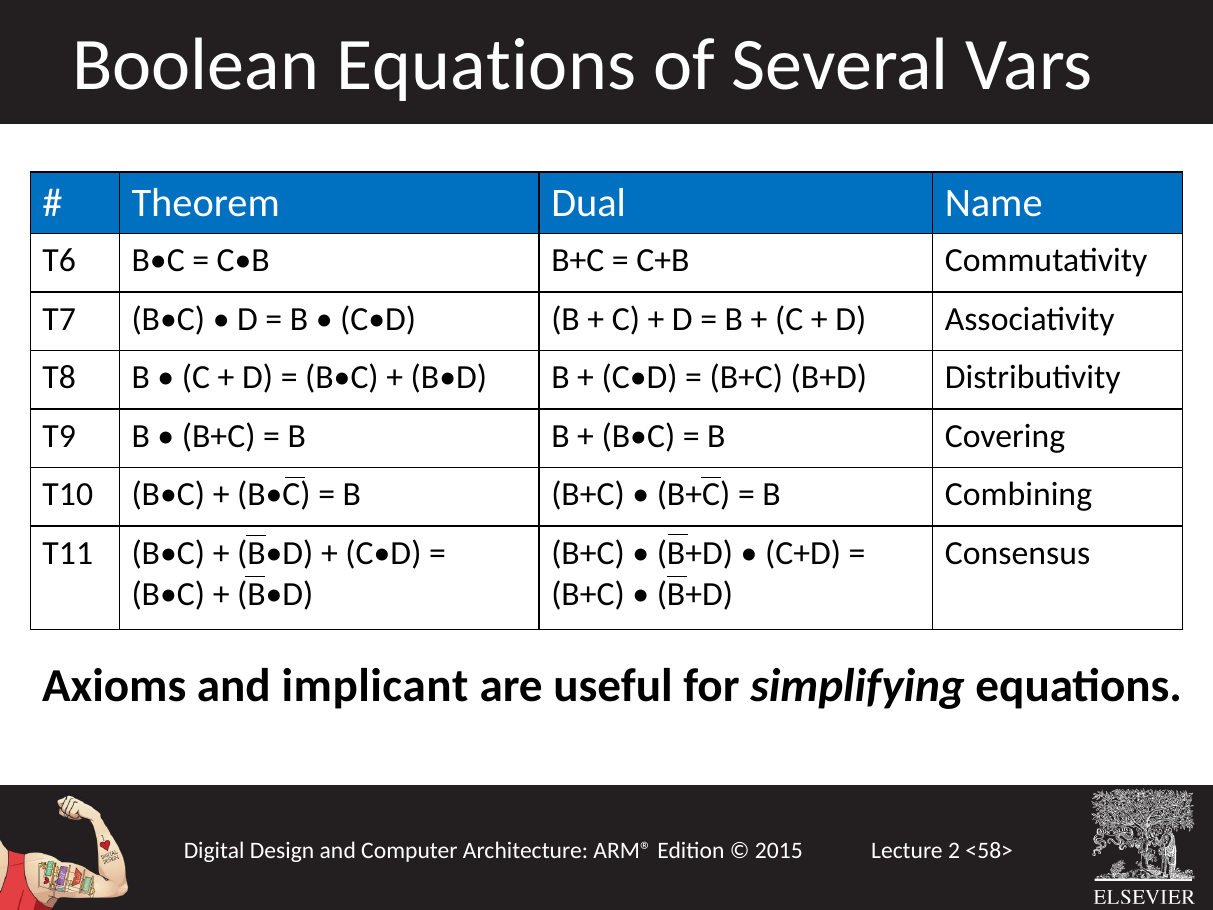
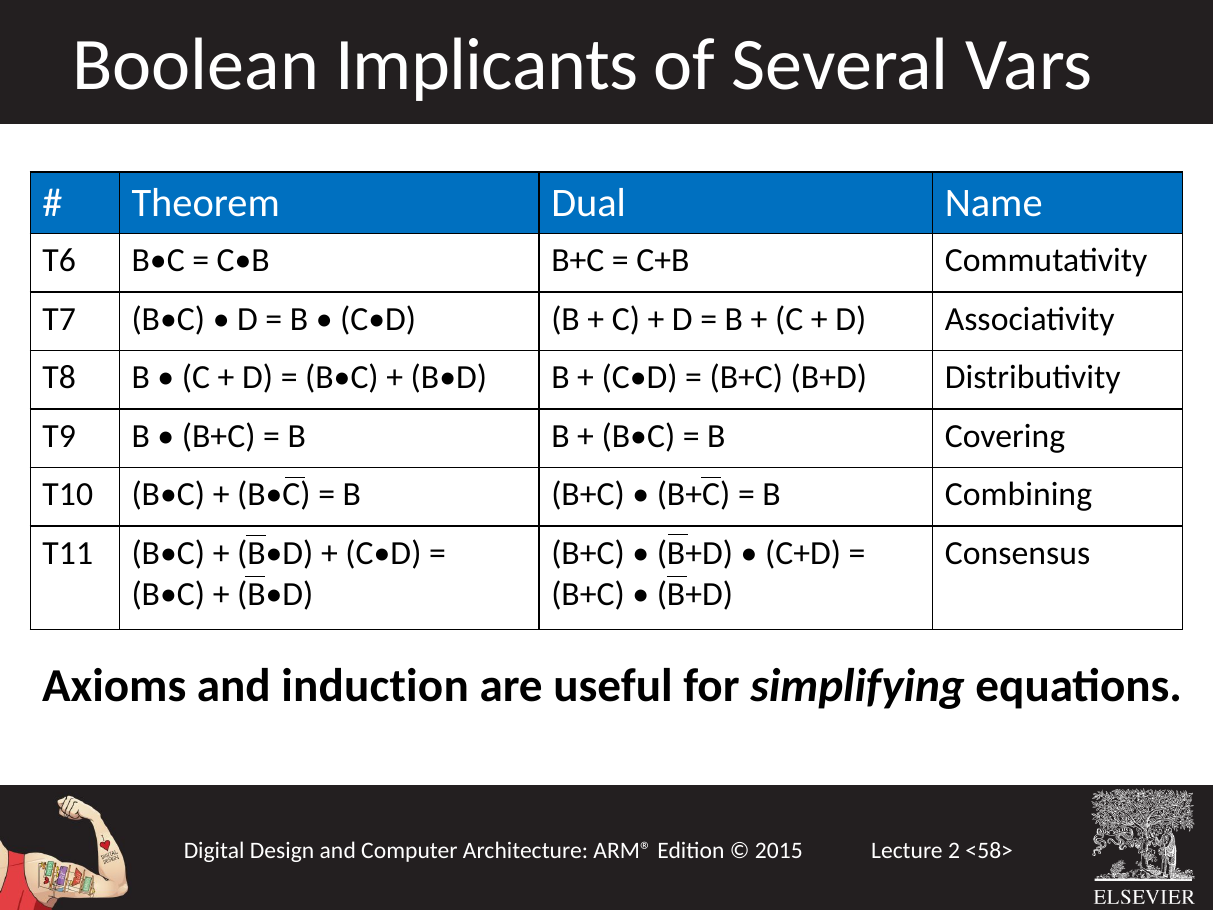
Boolean Equations: Equations -> Implicants (487, 65)
implicant: implicant -> induction (375, 686)
